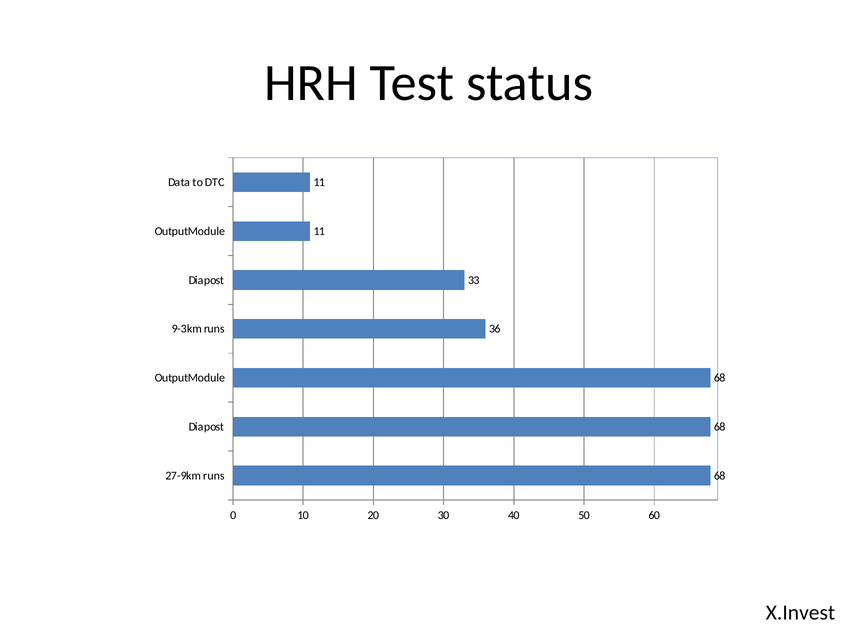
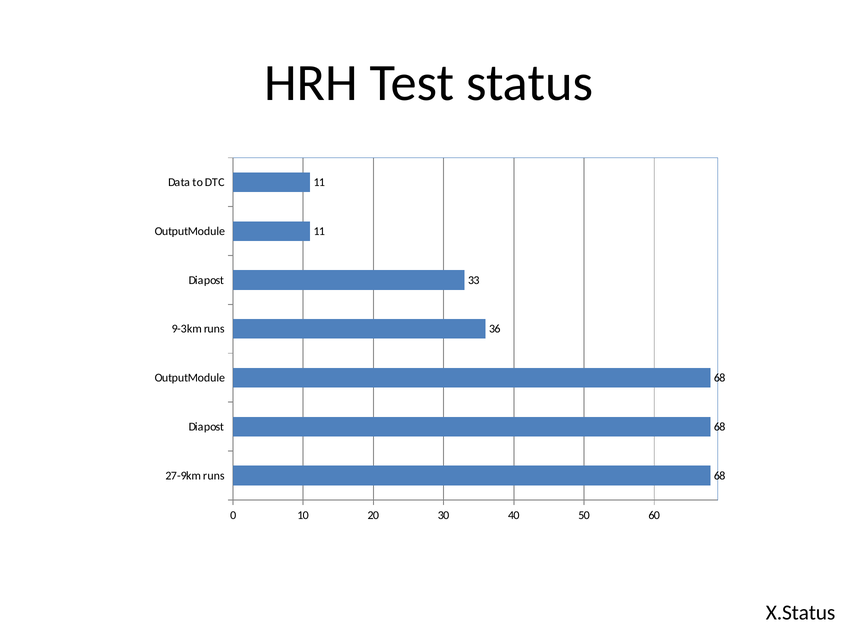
X.Invest: X.Invest -> X.Status (801, 612)
